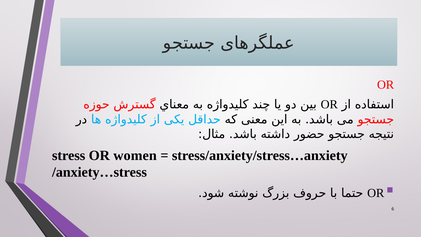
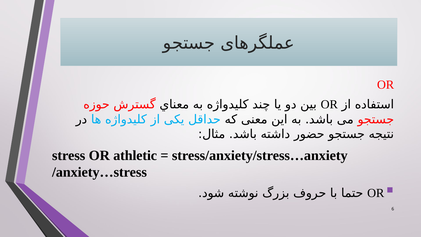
women: women -> athletic (135, 155)
